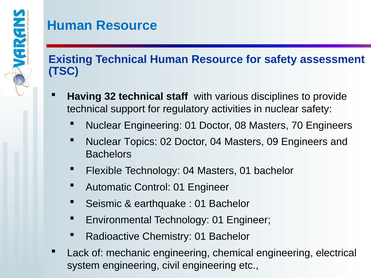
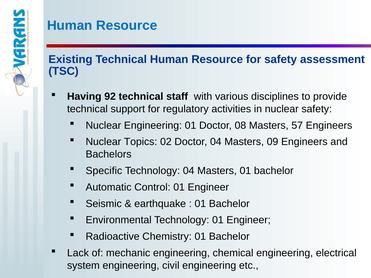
32: 32 -> 92 (110, 97)
70: 70 -> 57 (297, 125)
Flexible: Flexible -> Specific (104, 171)
